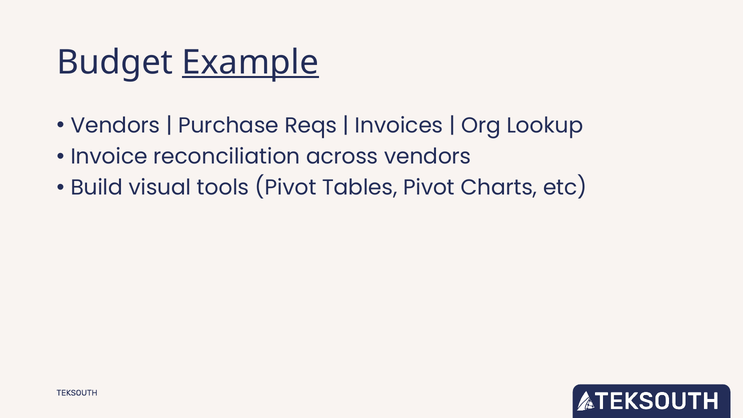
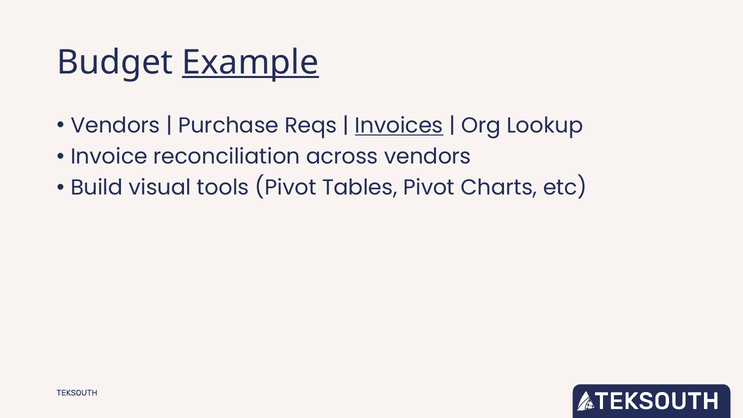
Invoices underline: none -> present (399, 126)
